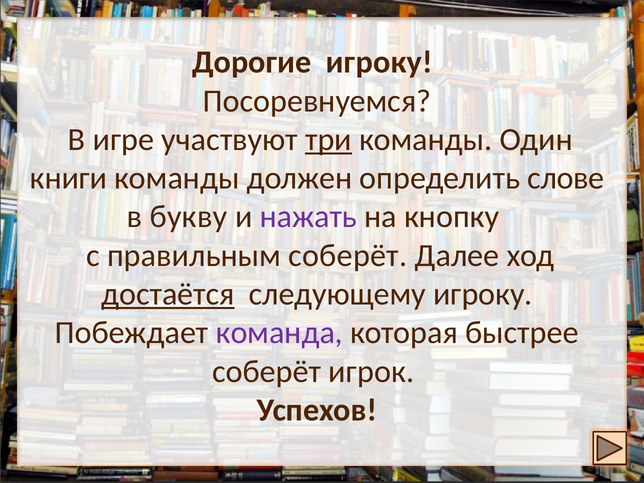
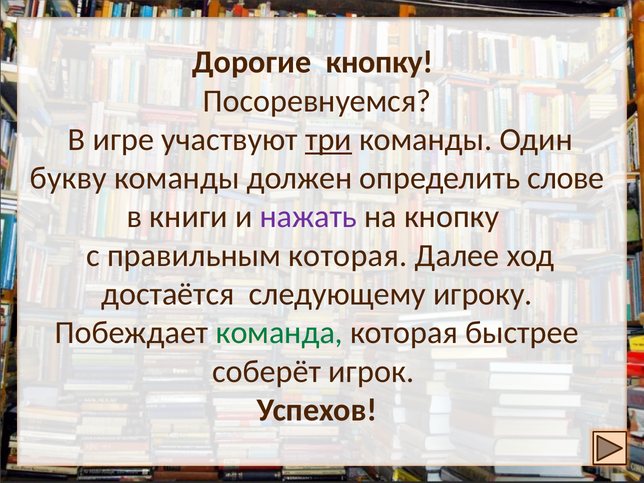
Дорогие игроку: игроку -> кнопку (379, 62)
книги: книги -> букву (68, 178)
букву: букву -> книги (189, 217)
правильным соберёт: соберёт -> которая (348, 255)
достаётся underline: present -> none (168, 294)
команда colour: purple -> green (279, 333)
